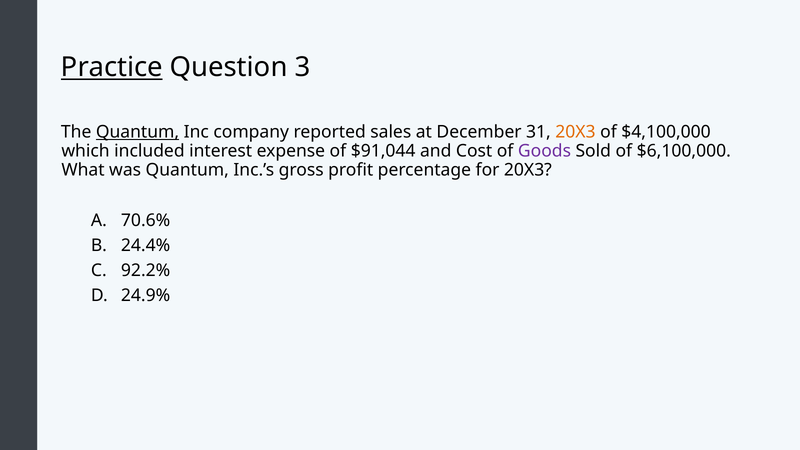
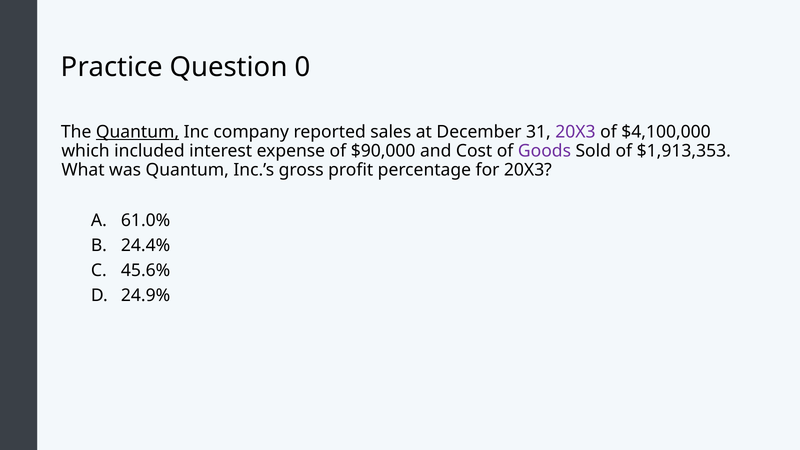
Practice underline: present -> none (112, 67)
3: 3 -> 0 (303, 67)
20X3 colour: orange -> purple (575, 132)
$91,044: $91,044 -> $90,000 (383, 151)
$6,100,000: $6,100,000 -> $1,913,353 (684, 151)
70.6%: 70.6% -> 61.0% (146, 220)
92.2%: 92.2% -> 45.6% (146, 271)
